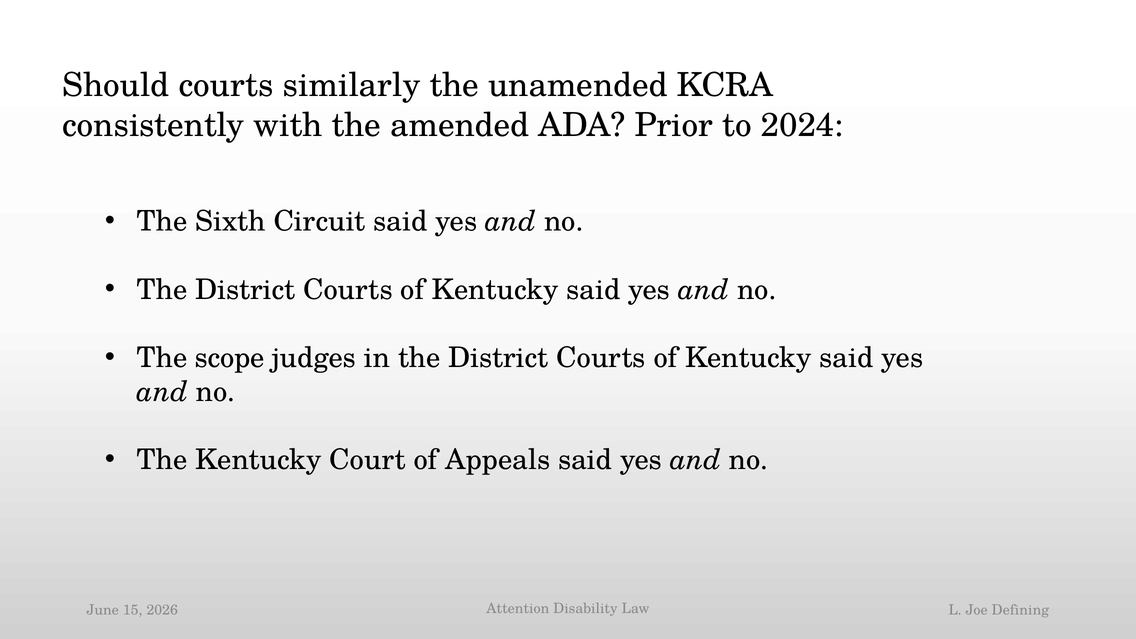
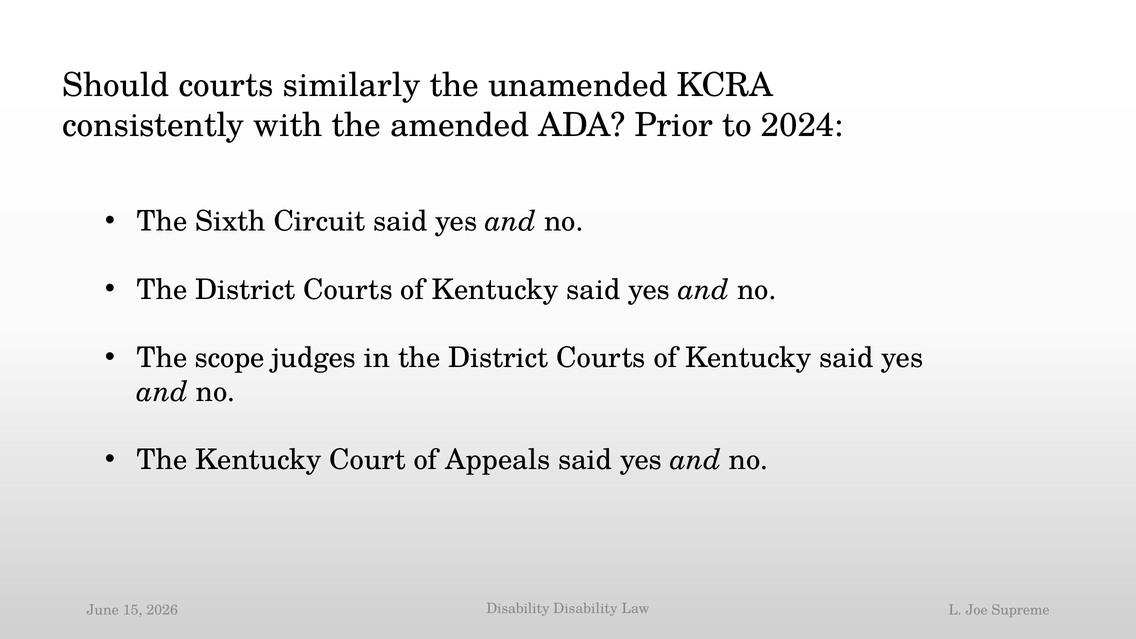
Attention: Attention -> Disability (518, 608)
Defining: Defining -> Supreme (1020, 610)
